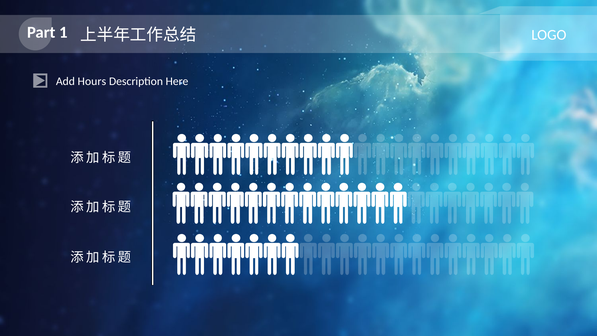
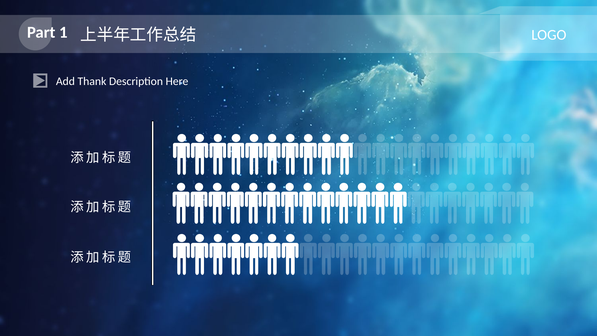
Hours: Hours -> Thank (92, 81)
